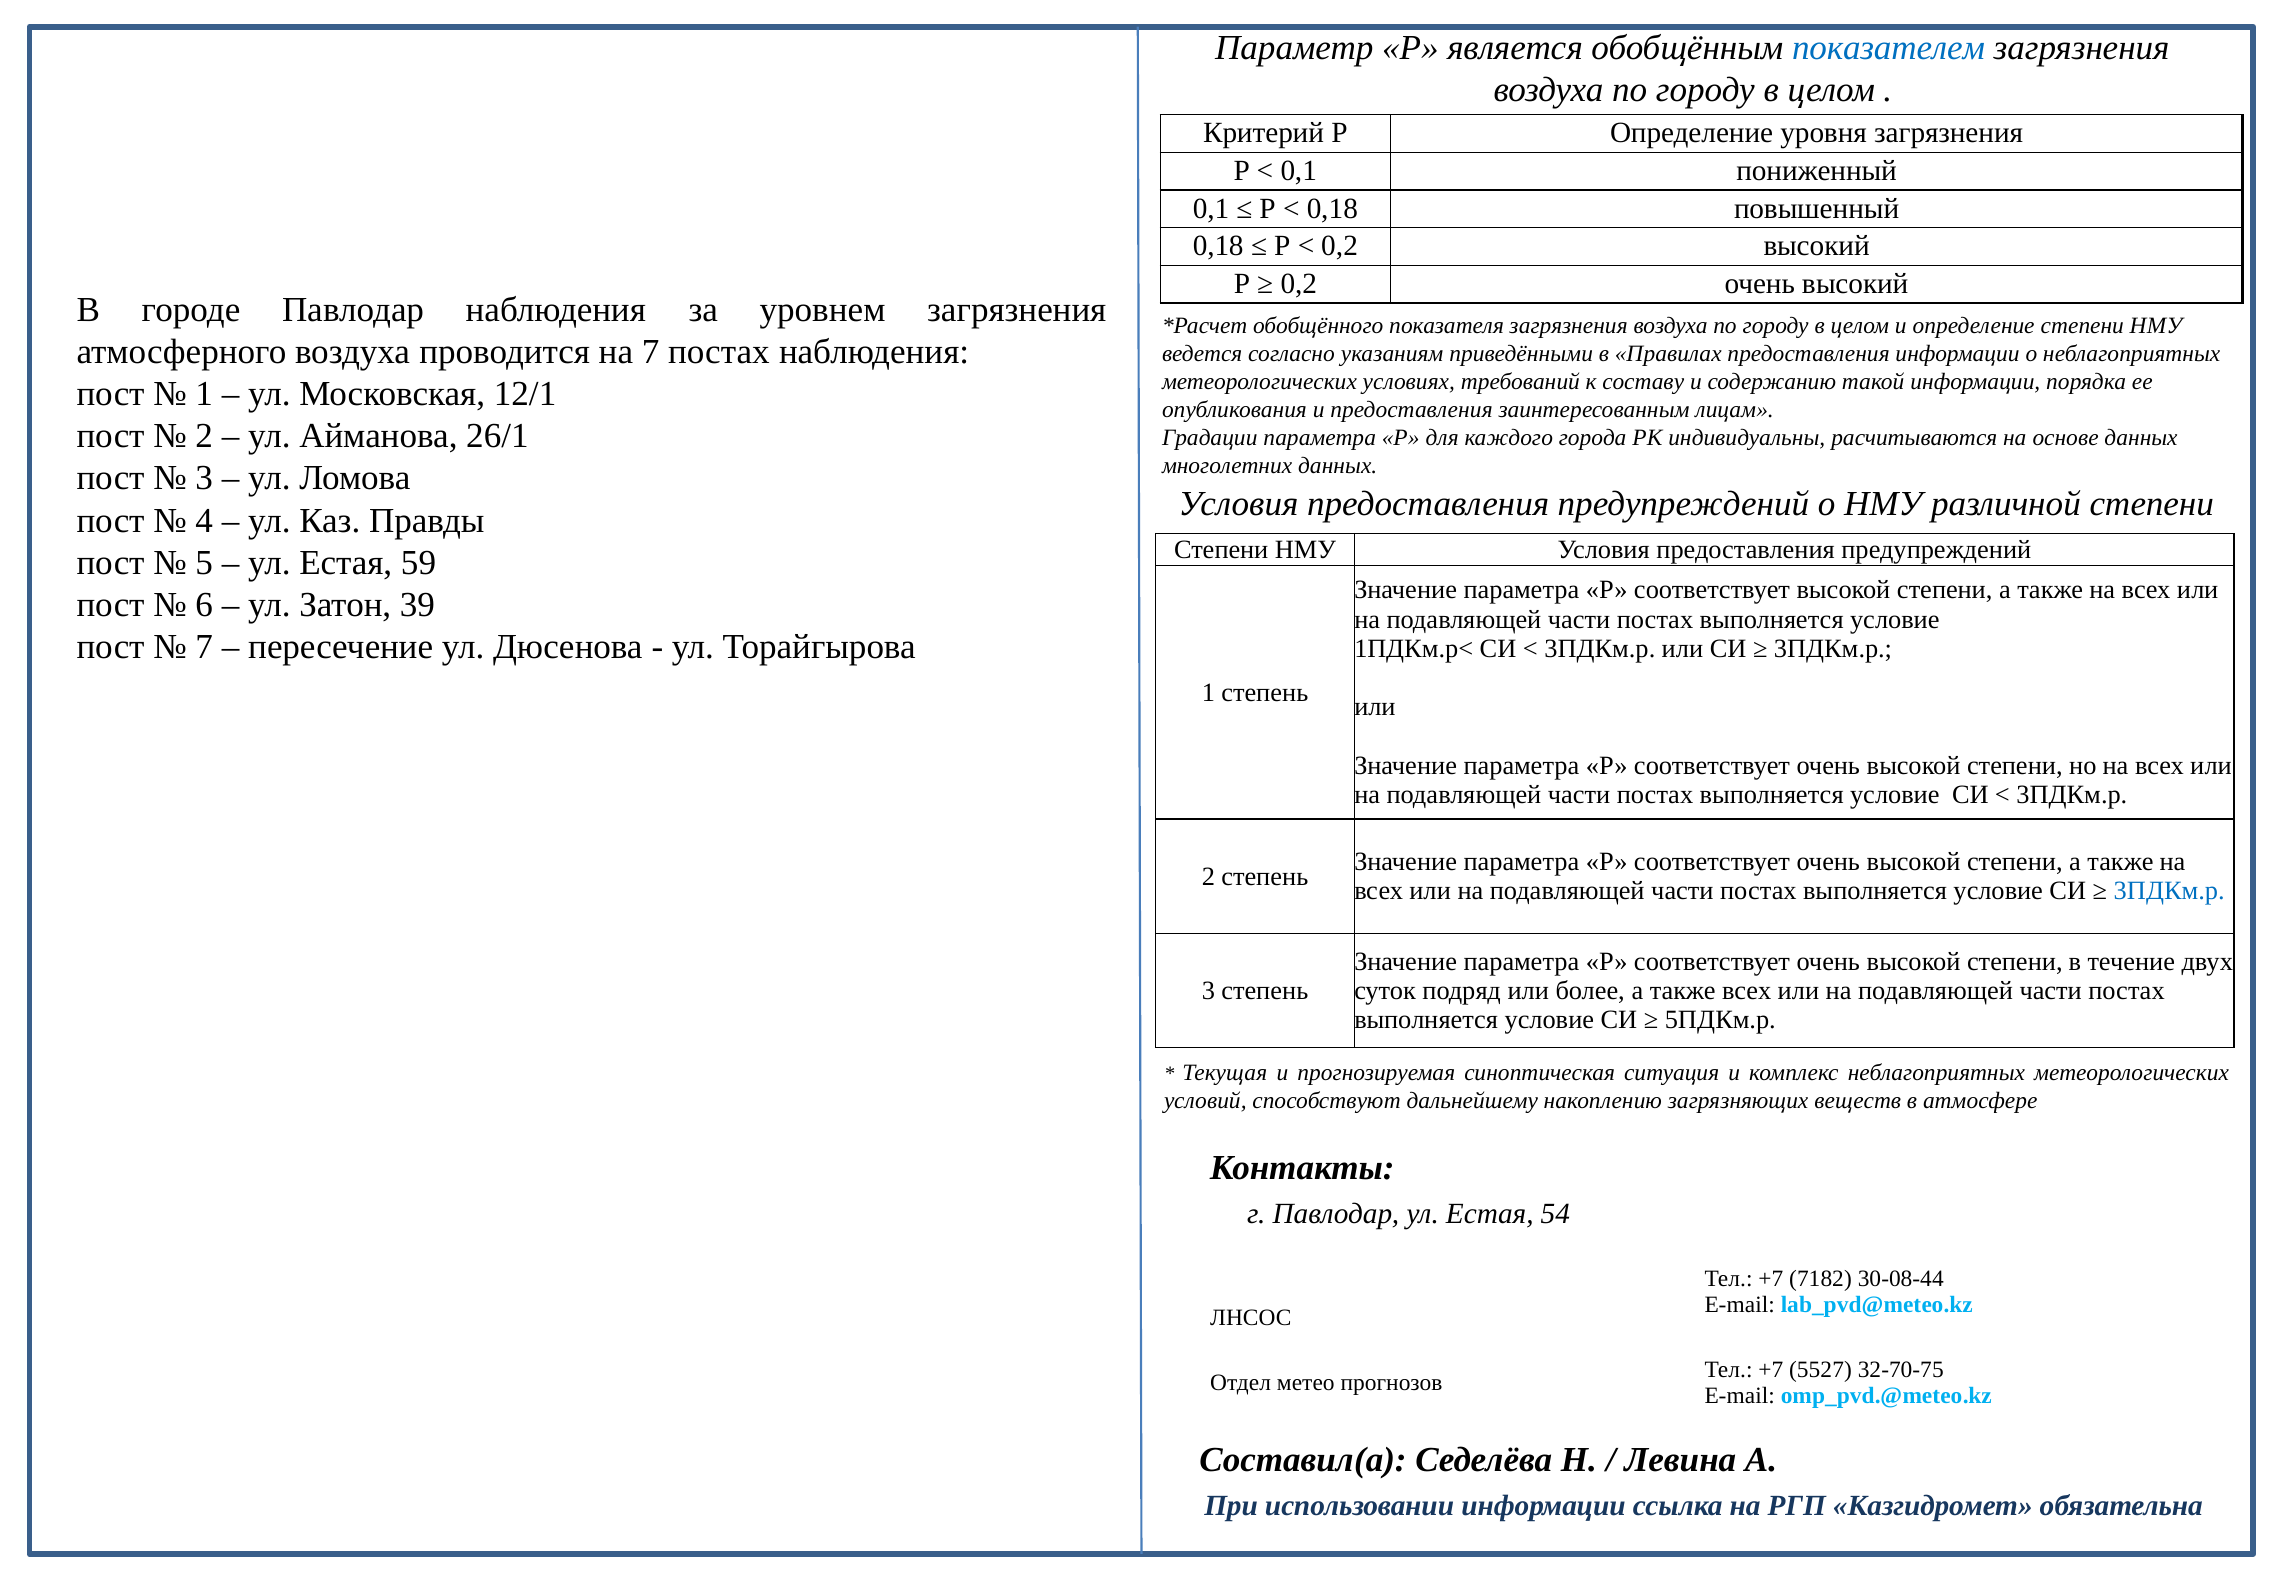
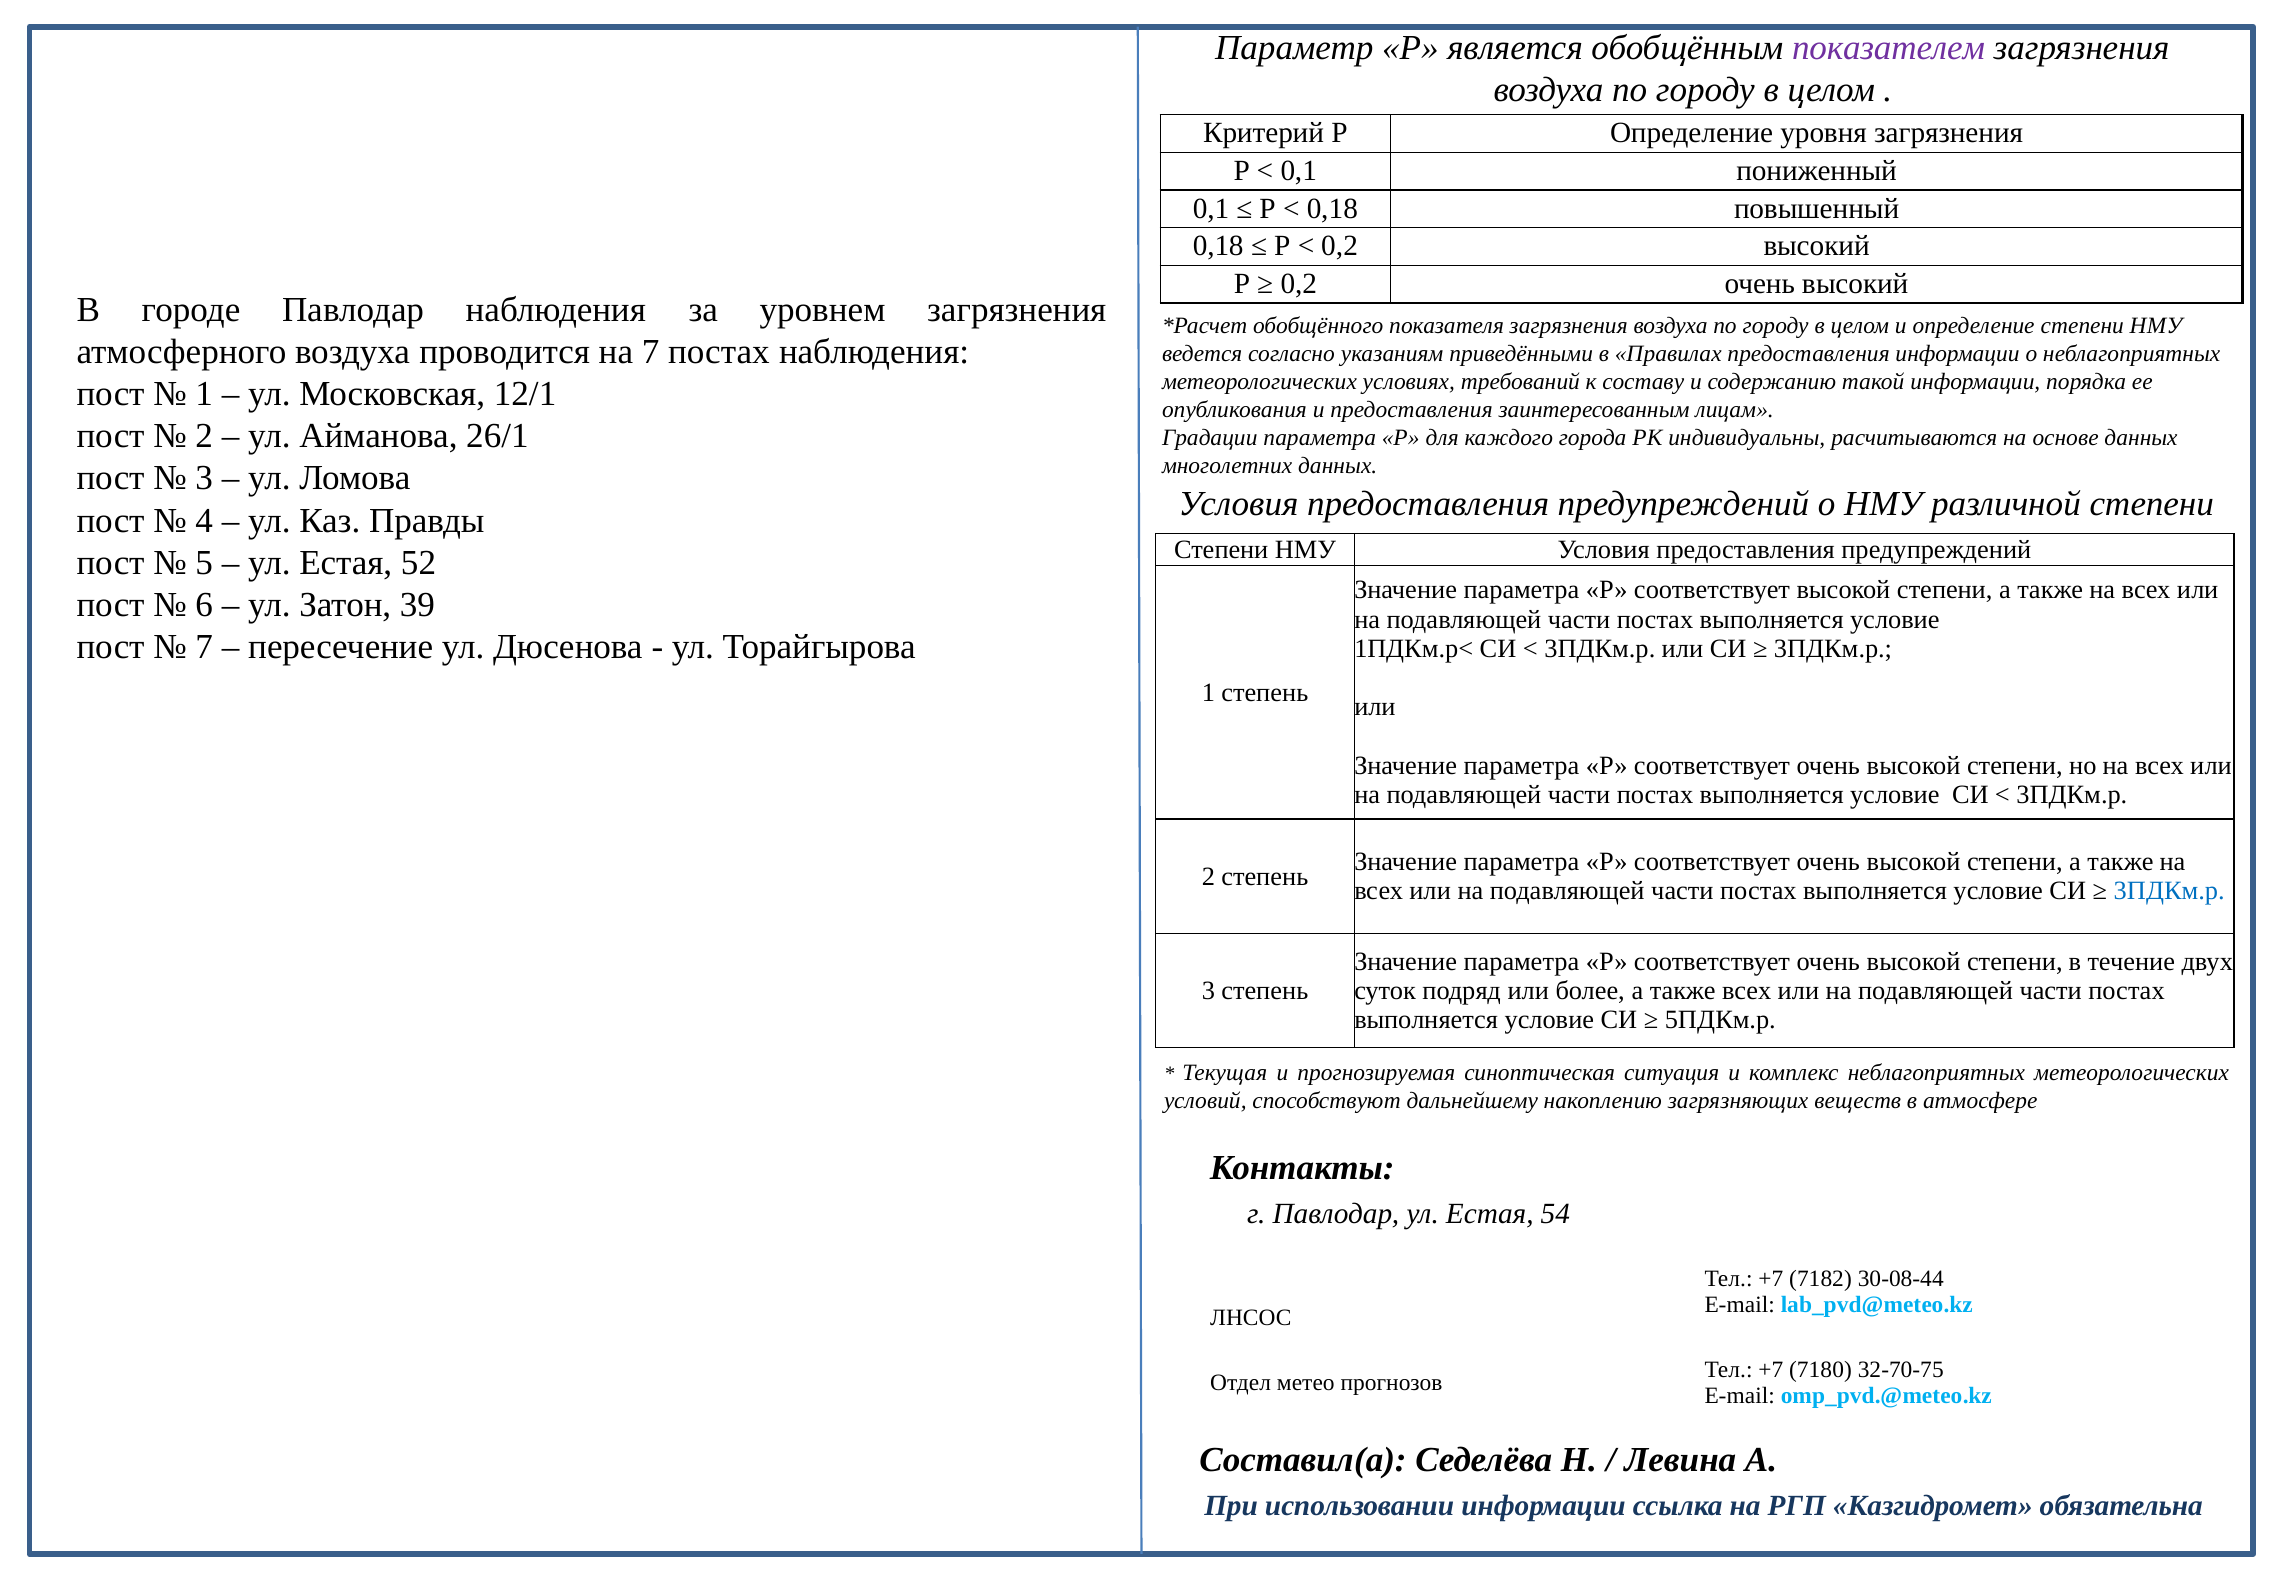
показателем colour: blue -> purple (1888, 48)
59: 59 -> 52 (419, 562)
5527: 5527 -> 7180 (1820, 1369)
